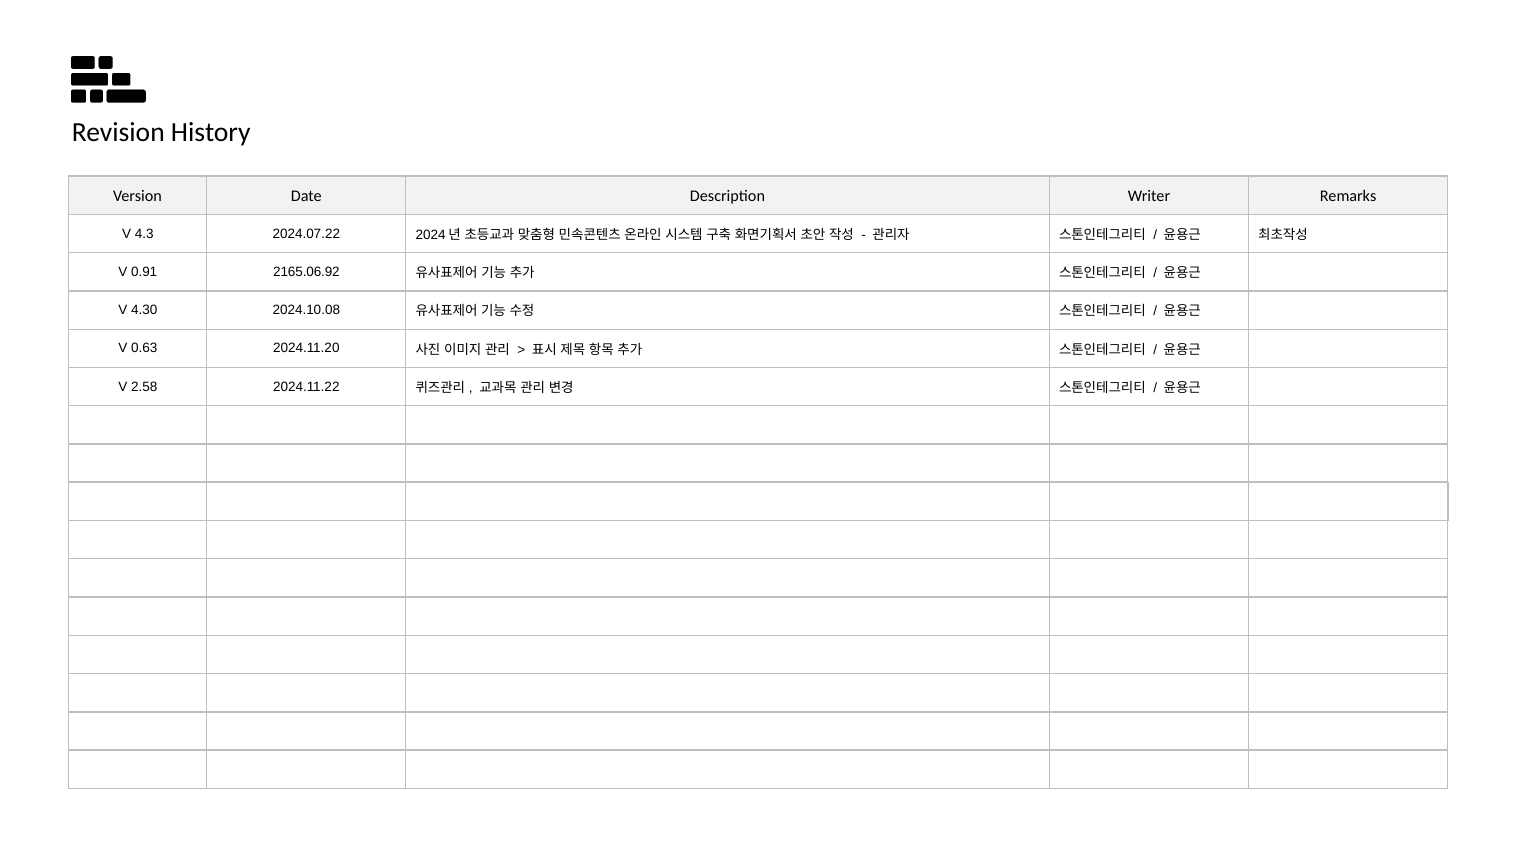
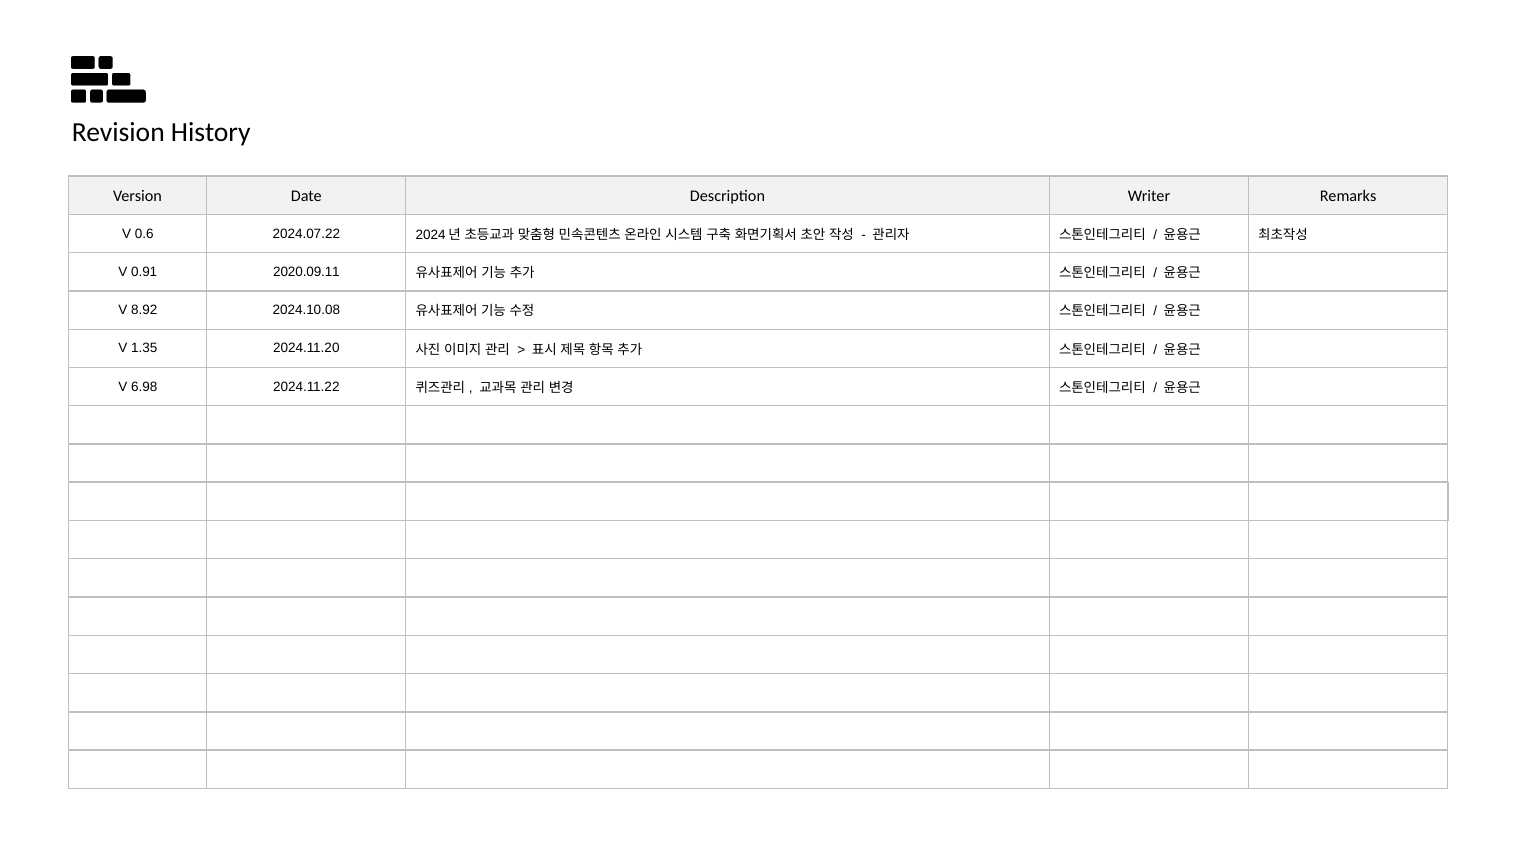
4.3: 4.3 -> 0.6 (144, 234)
2165.06.92: 2165.06.92 -> 2020.09.11 (306, 272)
4.30: 4.30 -> 8.92 (144, 310)
0.63: 0.63 -> 1.35 (144, 349)
2.58: 2.58 -> 6.98 (144, 387)
